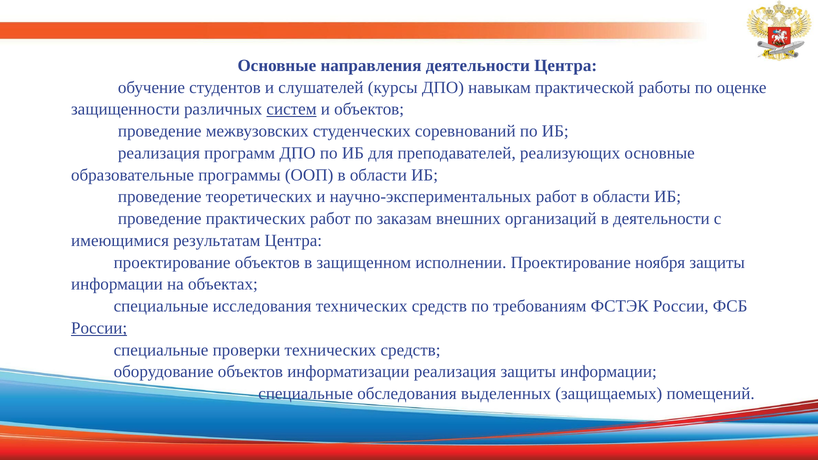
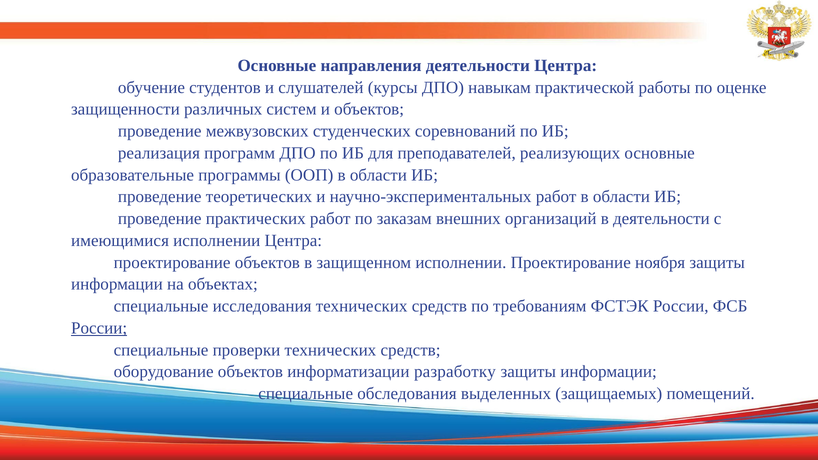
систем underline: present -> none (292, 109)
имеющимися результатам: результатам -> исполнении (217, 241)
информатизации реализация: реализация -> разработку (455, 372)
